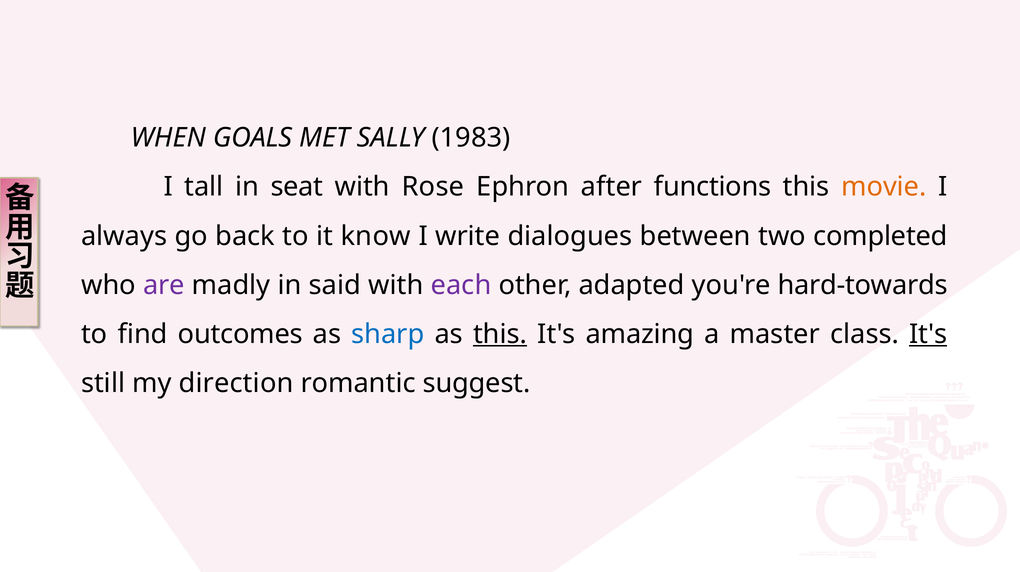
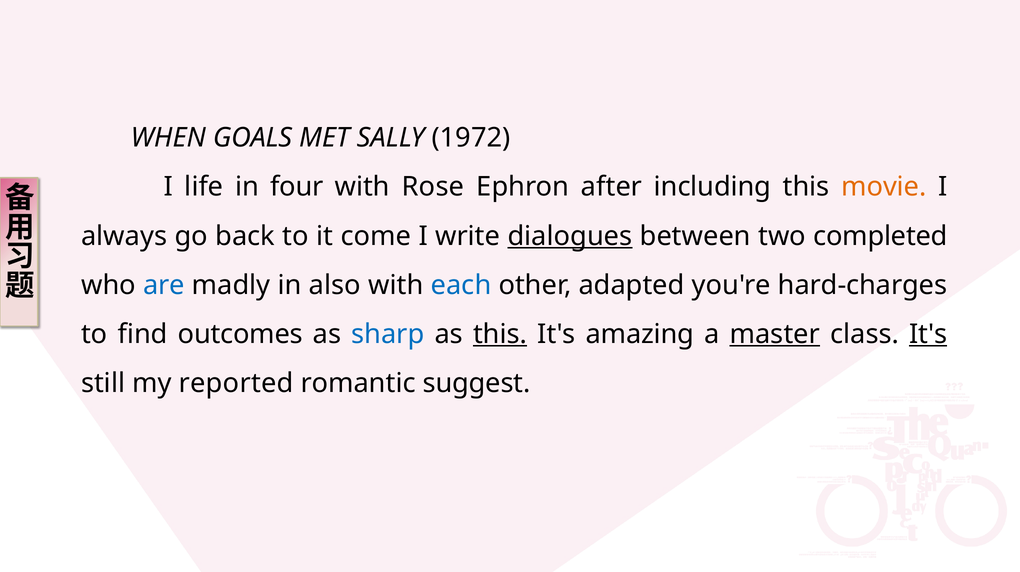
1983: 1983 -> 1972 (471, 138)
tall: tall -> life (204, 187)
seat: seat -> four (297, 187)
functions: functions -> including (713, 187)
know: know -> come (376, 236)
dialogues underline: none -> present (570, 236)
are colour: purple -> blue (164, 285)
said: said -> also (335, 285)
each colour: purple -> blue (461, 285)
hard-towards: hard-towards -> hard-charges (863, 285)
master underline: none -> present (775, 334)
direction: direction -> reported (236, 383)
